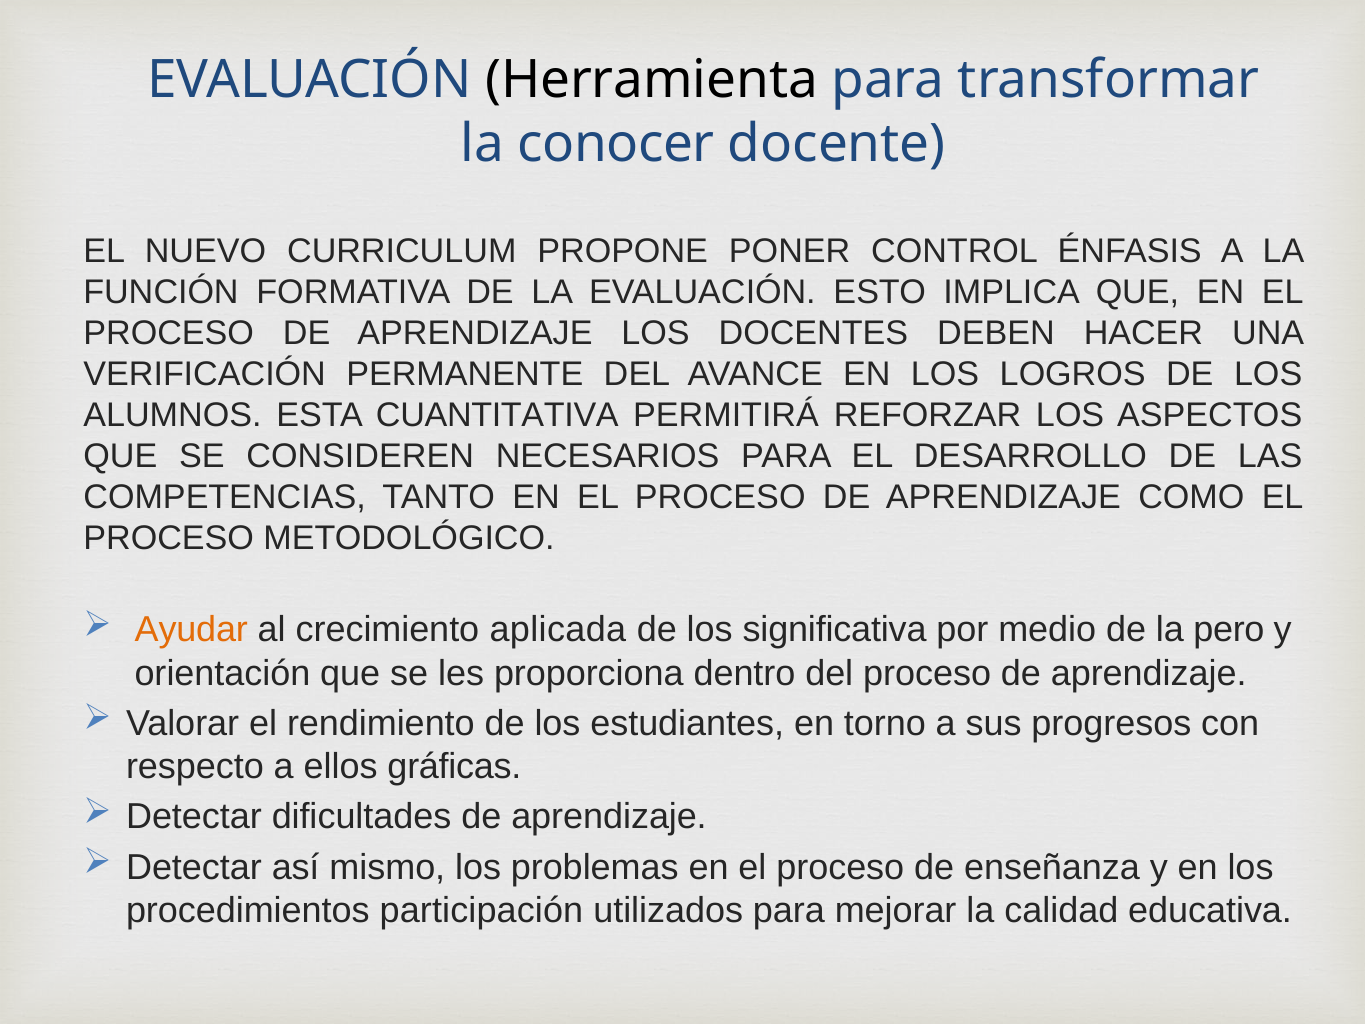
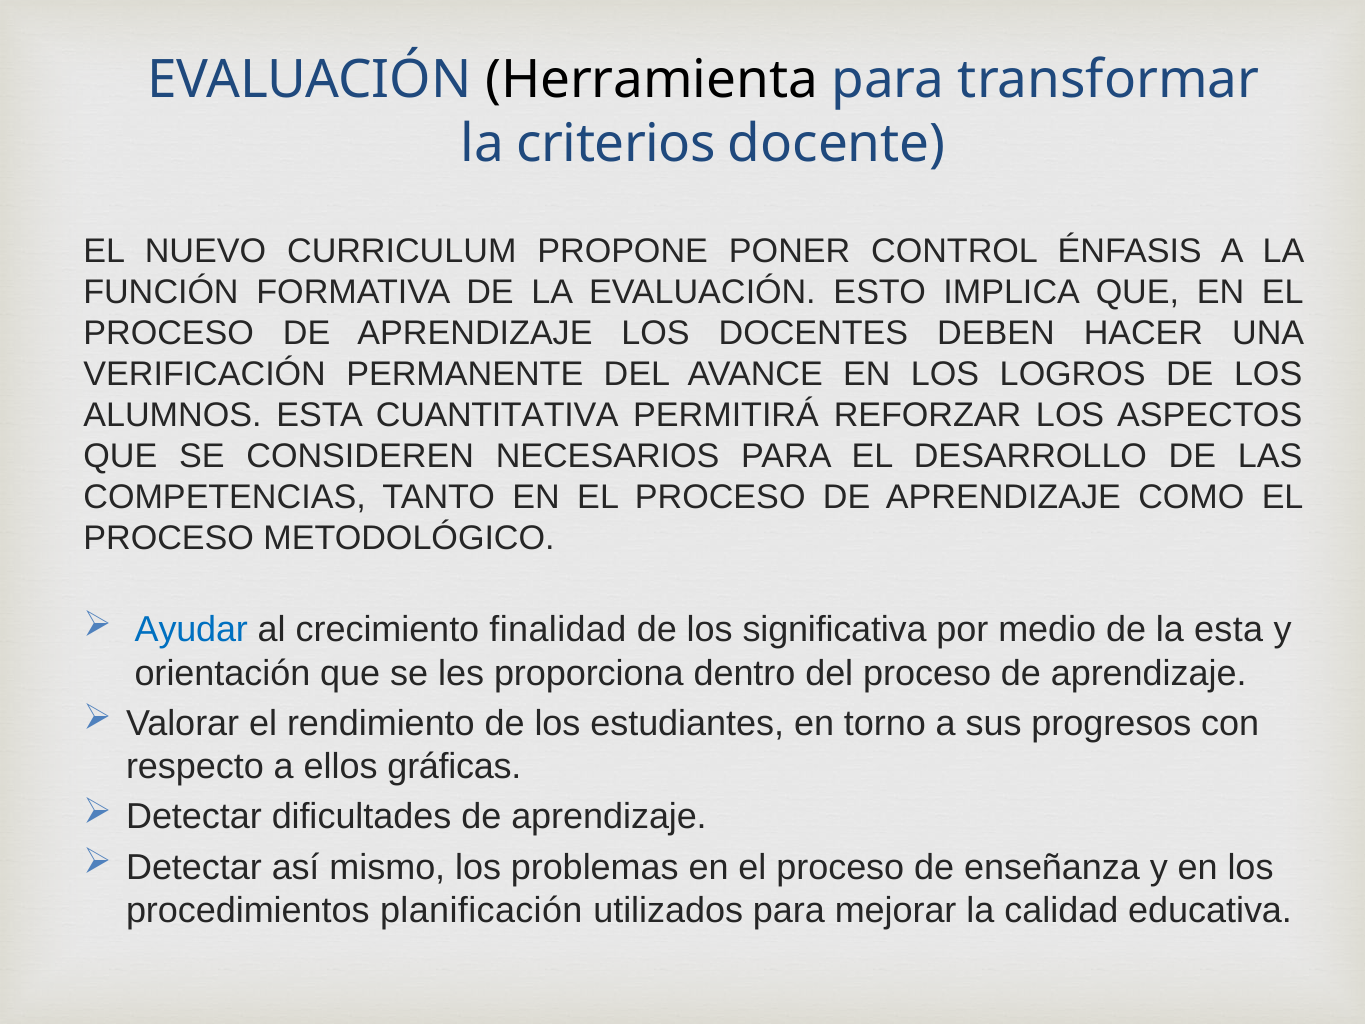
conocer: conocer -> criterios (616, 144)
Ayudar colour: orange -> blue (191, 630)
aplicada: aplicada -> finalidad (558, 630)
la pero: pero -> esta (1229, 630)
participación: participación -> planificación (481, 910)
